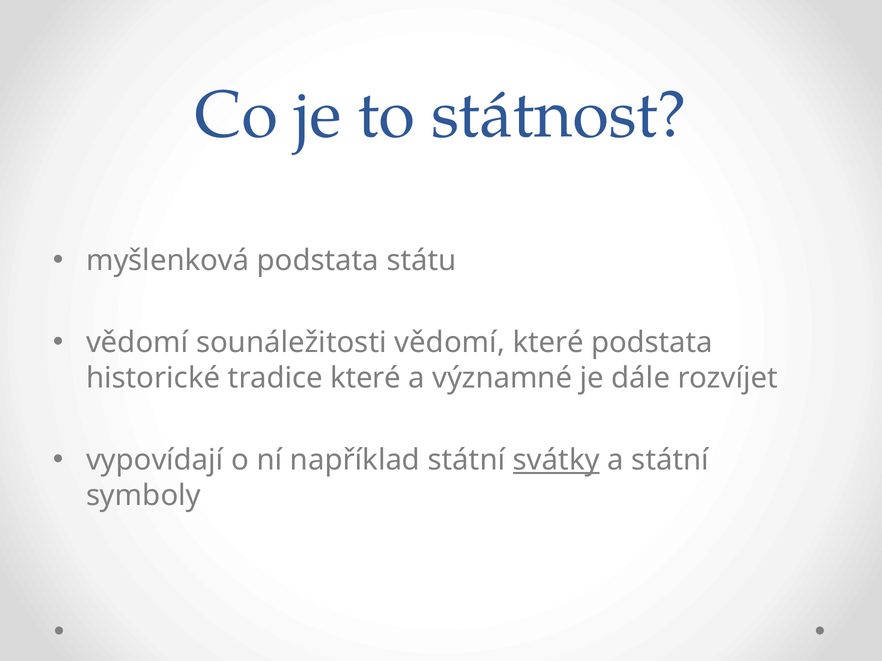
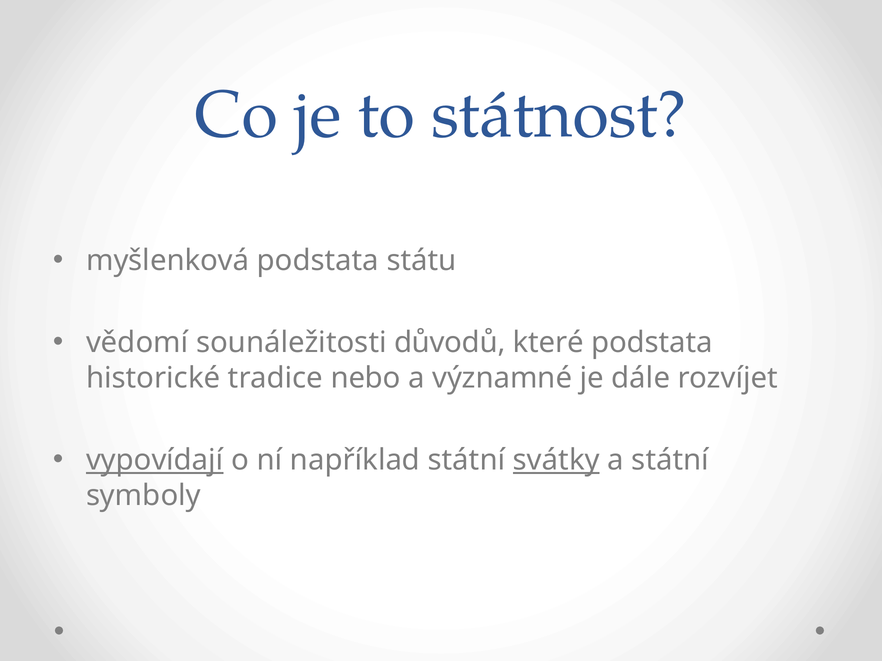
sounáležitosti vědomí: vědomí -> důvodů (450, 343)
tradice které: které -> nebo (366, 378)
vypovídají underline: none -> present (155, 461)
